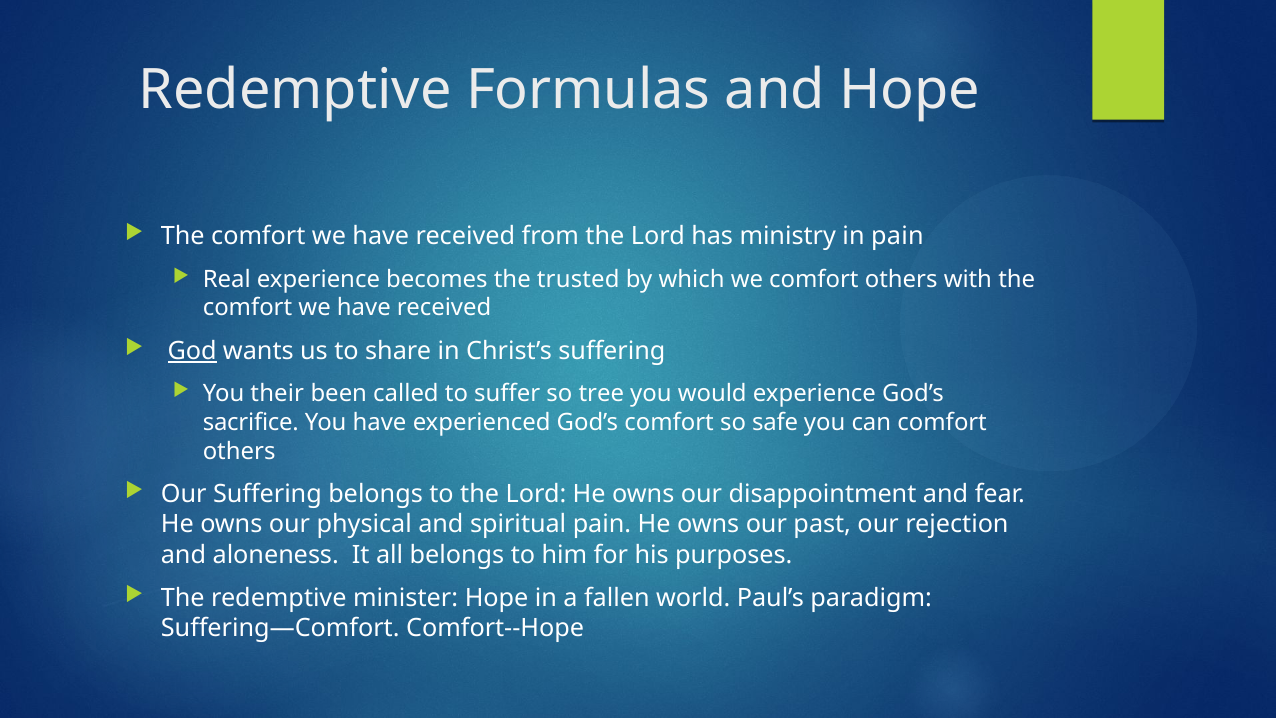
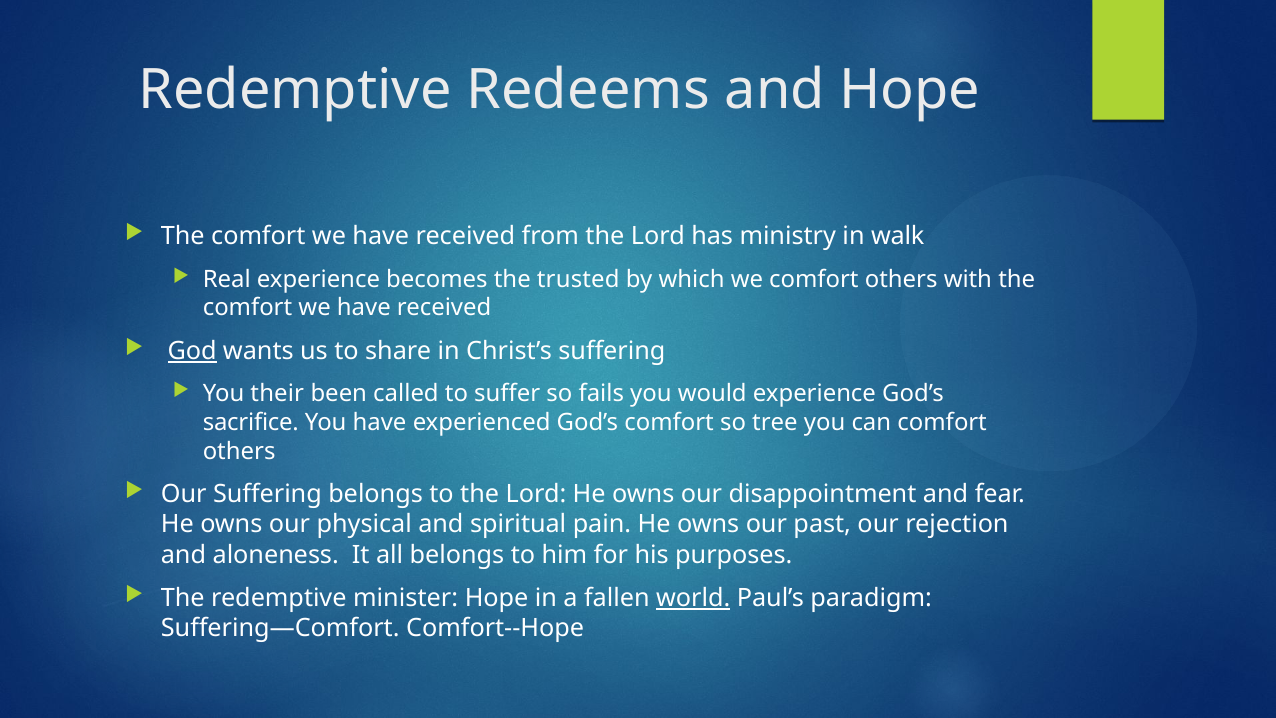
Formulas: Formulas -> Redeems (588, 90)
in pain: pain -> walk (898, 237)
tree: tree -> fails (601, 394)
safe: safe -> tree (775, 422)
world underline: none -> present (693, 598)
